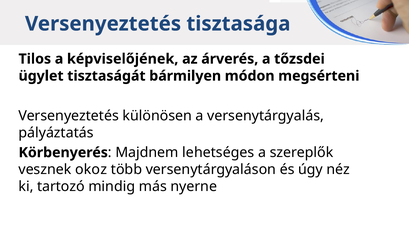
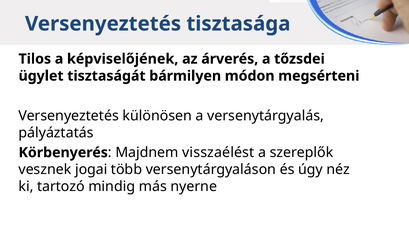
lehetséges: lehetséges -> visszaélést (218, 153)
okoz: okoz -> jogai (91, 170)
